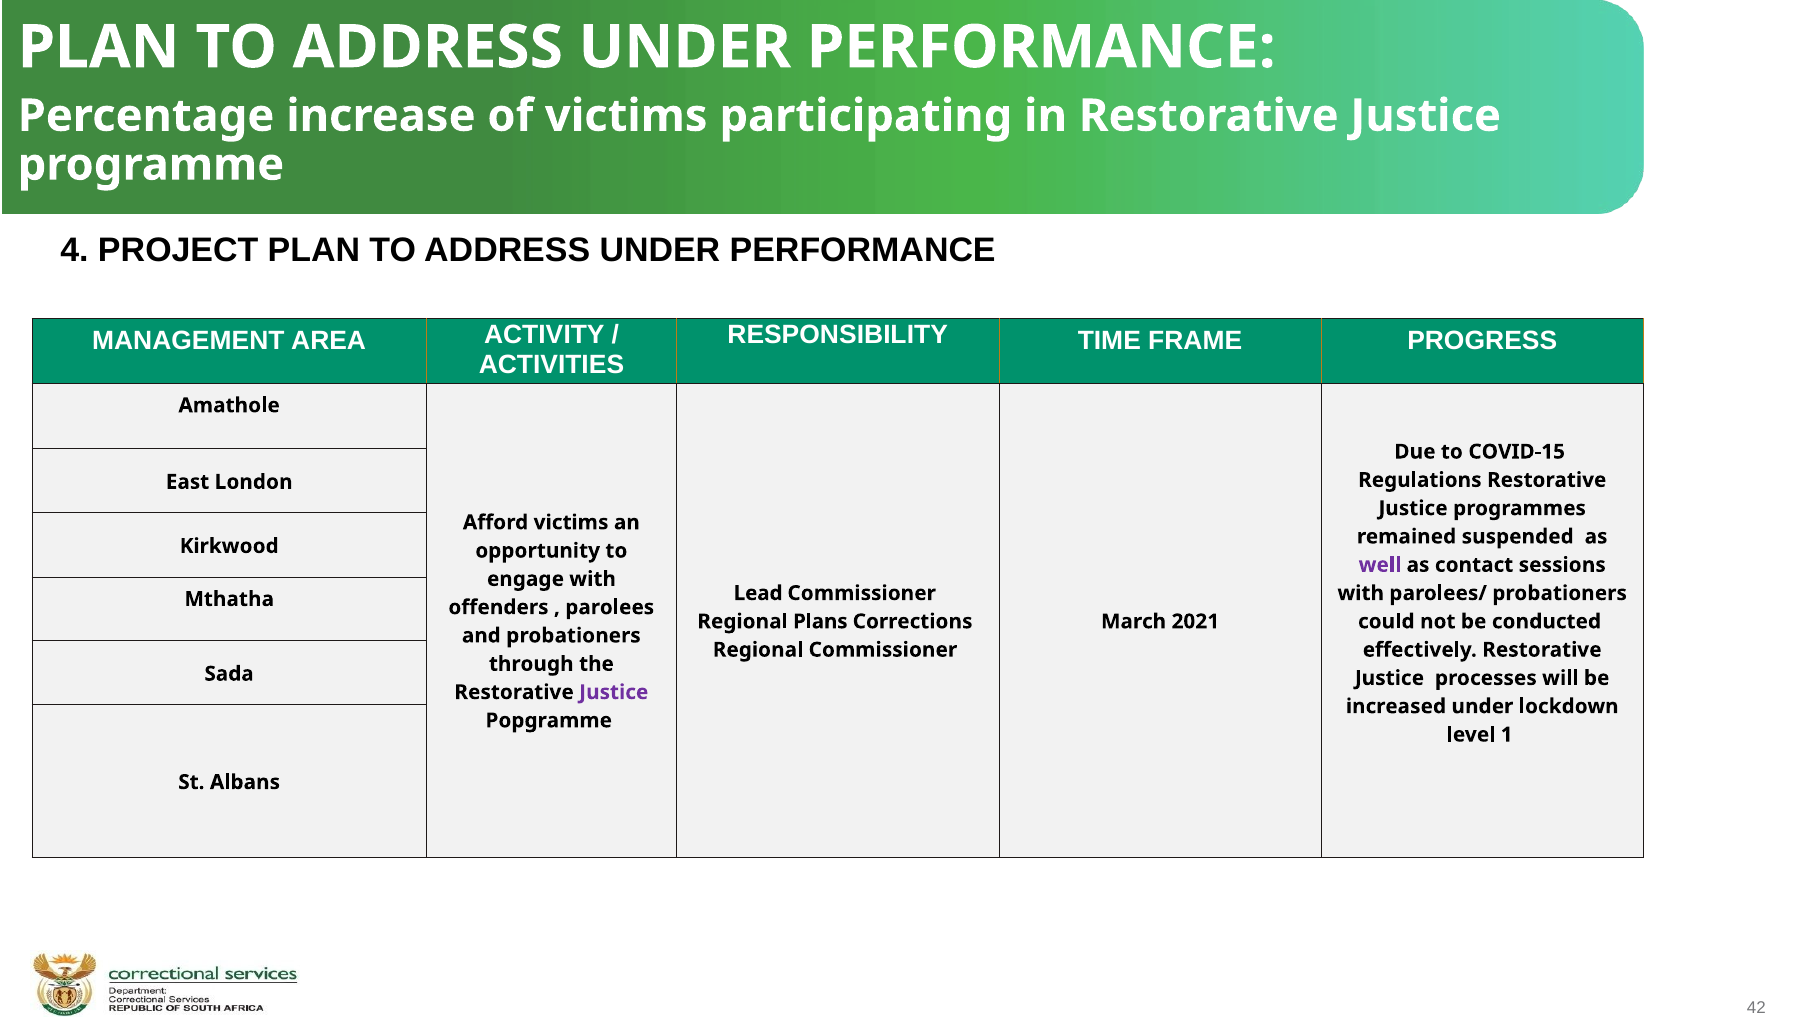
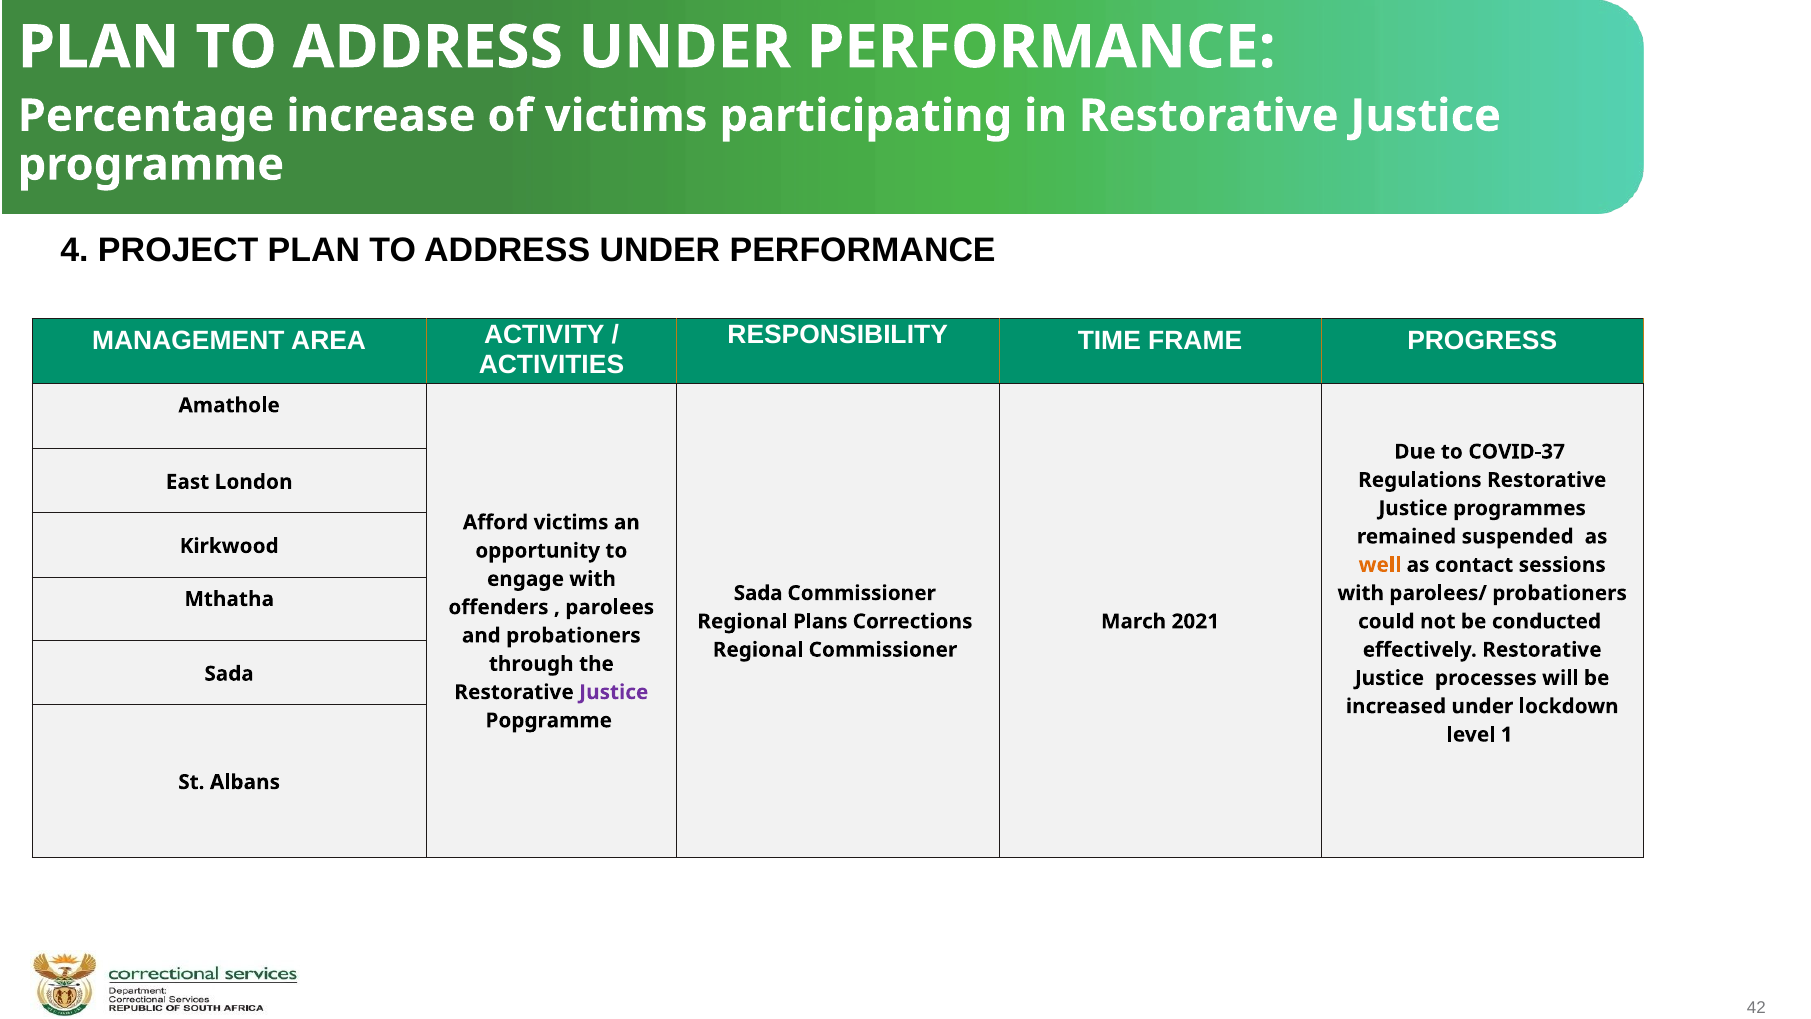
COVID-15: COVID-15 -> COVID-37 (1517, 452)
well colour: purple -> orange (1380, 565)
Lead: Lead -> Sada (758, 593)
